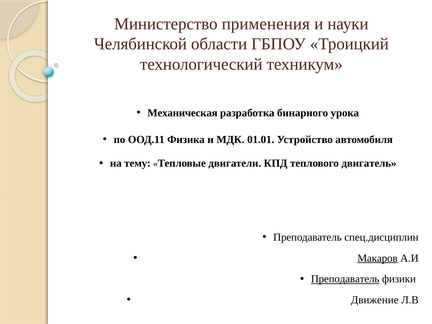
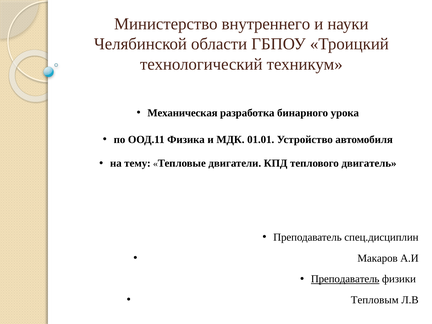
применения: применения -> внутреннего (266, 24)
Макаров underline: present -> none (378, 258)
Движение: Движение -> Тепловым (375, 300)
